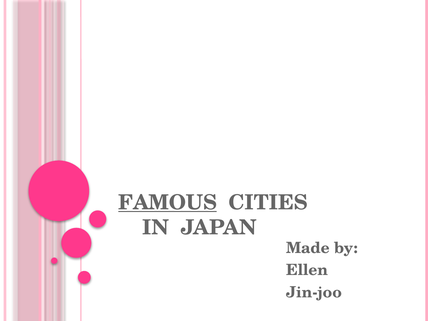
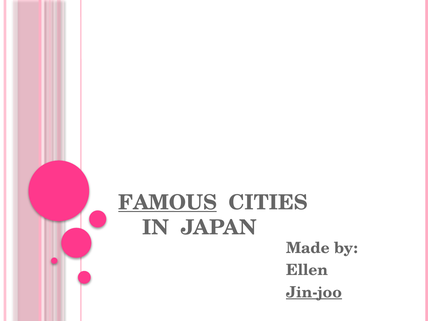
Jin-joo underline: none -> present (314, 292)
